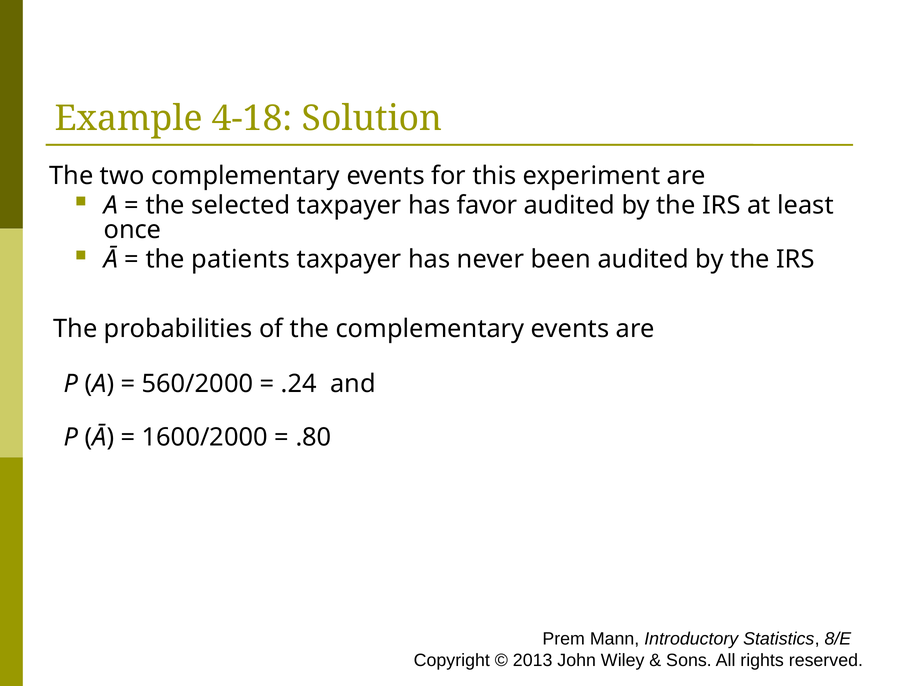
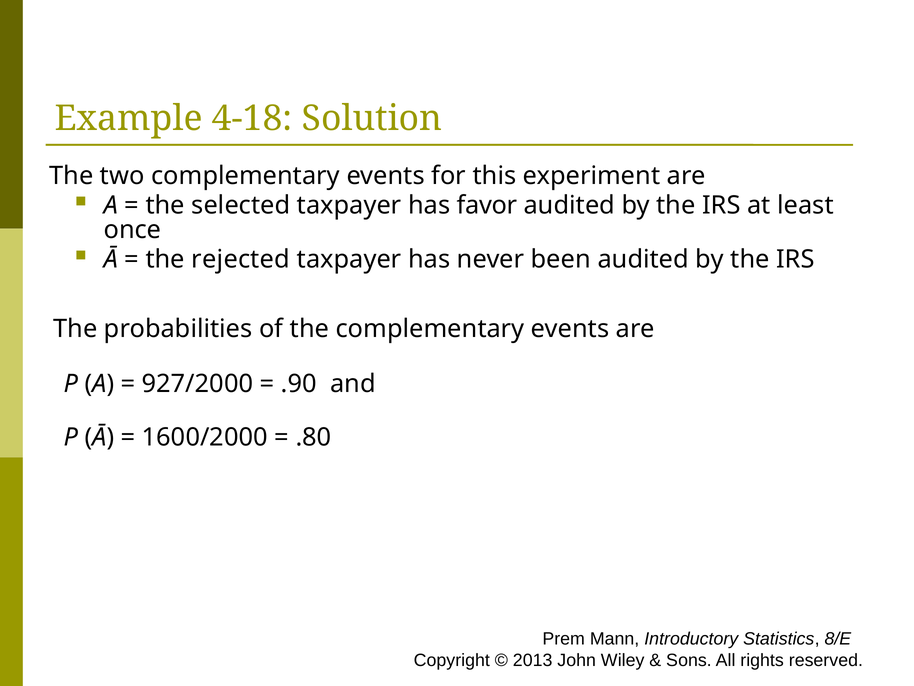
patients: patients -> rejected (241, 259)
560/2000: 560/2000 -> 927/2000 (197, 383)
.24: .24 -> .90 (299, 383)
